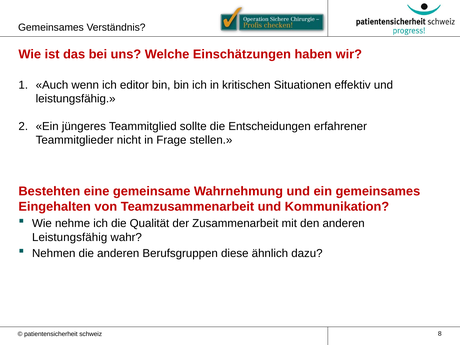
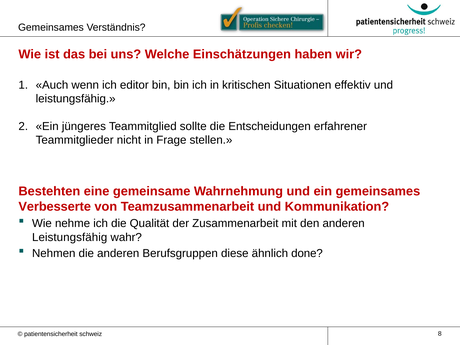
Eingehalten: Eingehalten -> Verbesserte (55, 207)
dazu: dazu -> done (307, 253)
